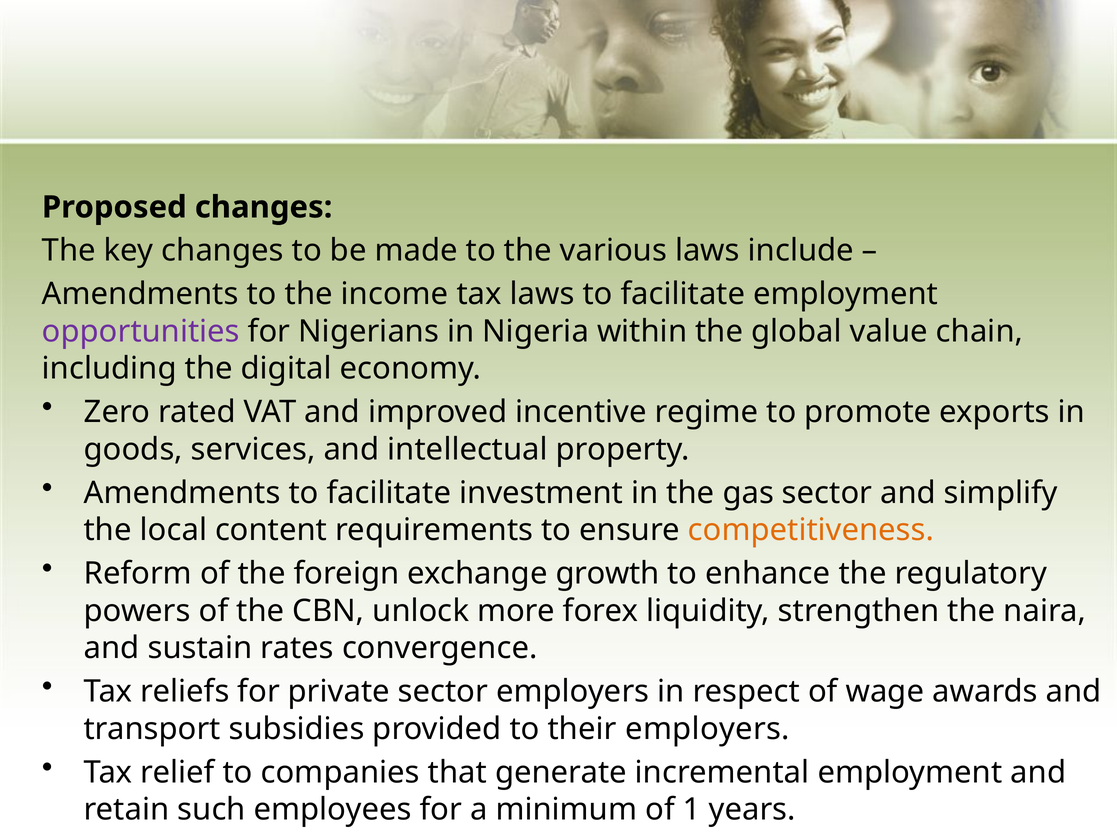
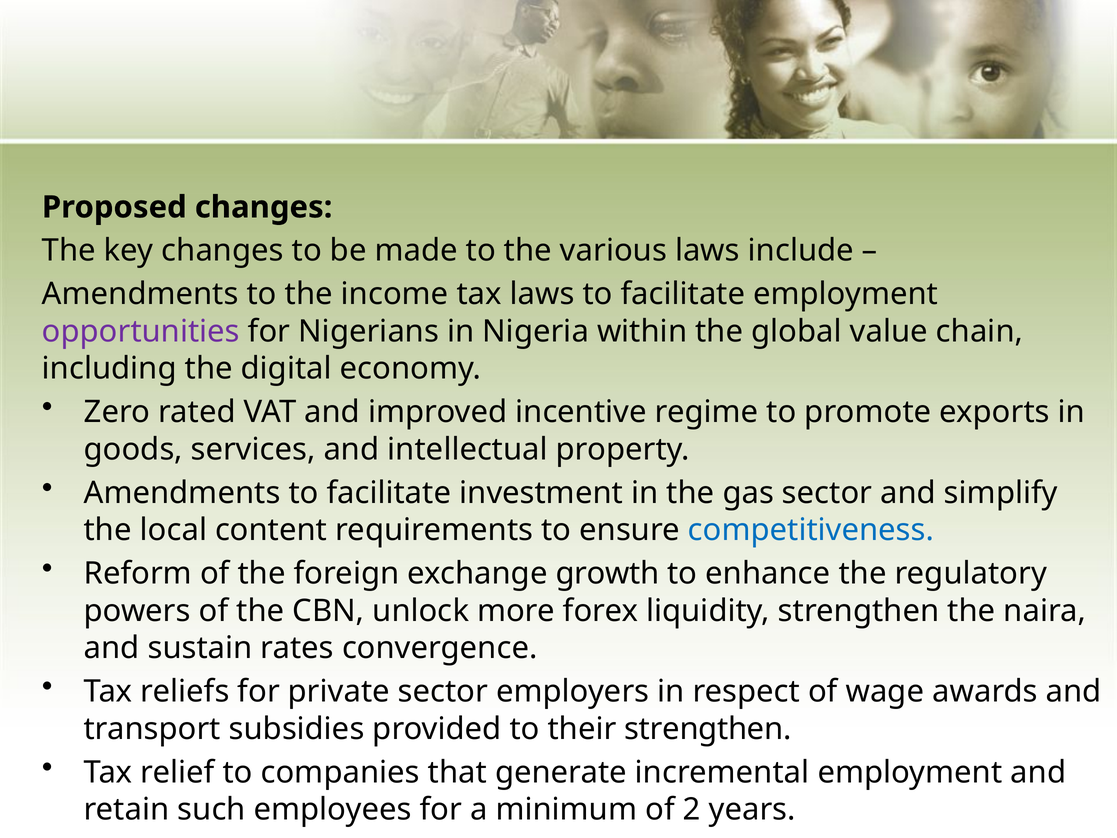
competitiveness colour: orange -> blue (811, 530)
their employers: employers -> strengthen (708, 729)
1: 1 -> 2 (692, 809)
